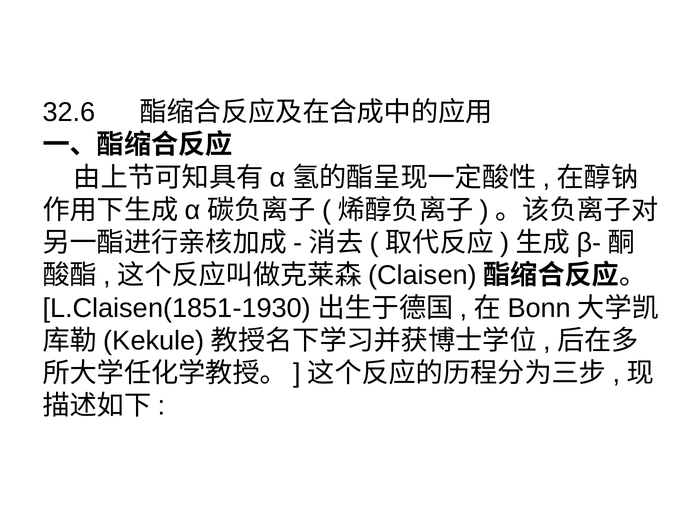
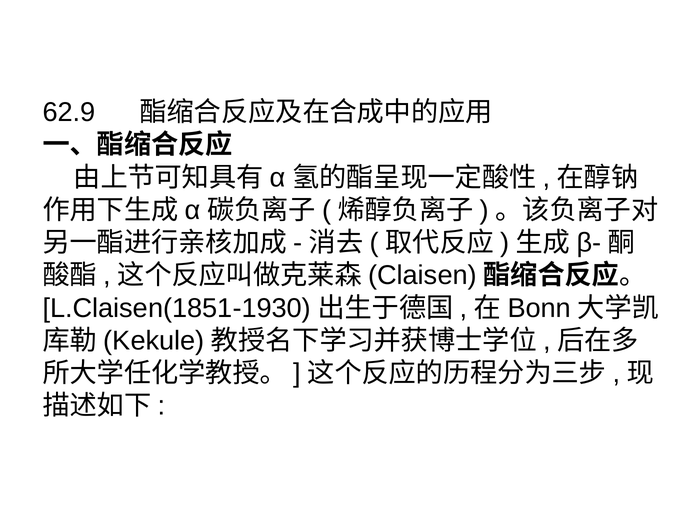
32.6: 32.6 -> 62.9 (69, 112)
